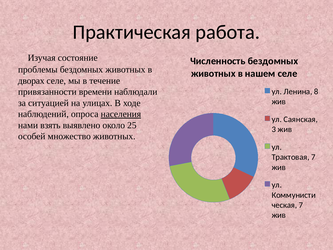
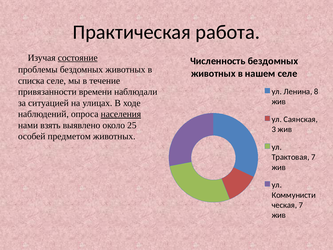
состояние underline: none -> present (78, 58)
дворах: дворах -> списка (31, 81)
множество: множество -> предметом (69, 136)
